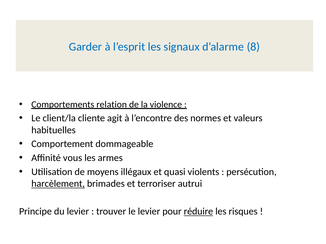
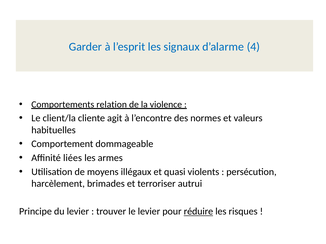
8: 8 -> 4 (253, 47)
vous: vous -> liées (73, 158)
harcèlement underline: present -> none (58, 184)
